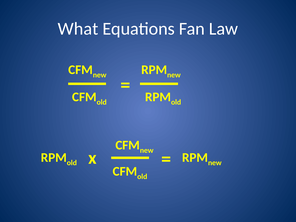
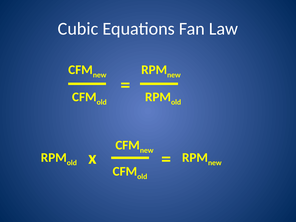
What: What -> Cubic (78, 29)
